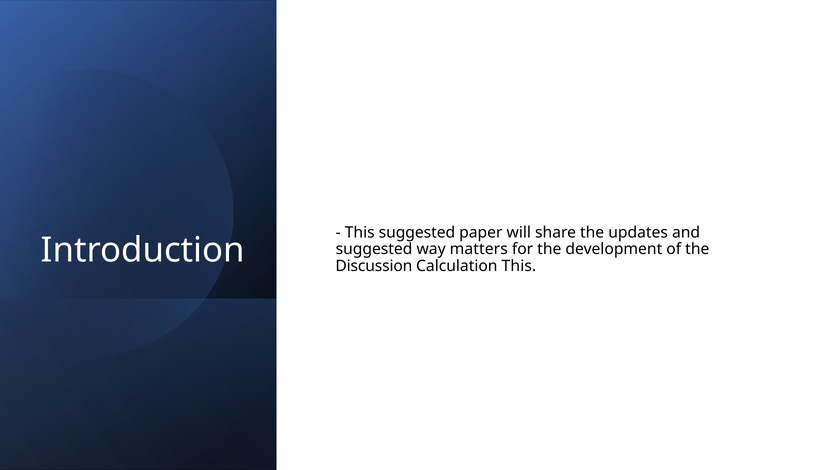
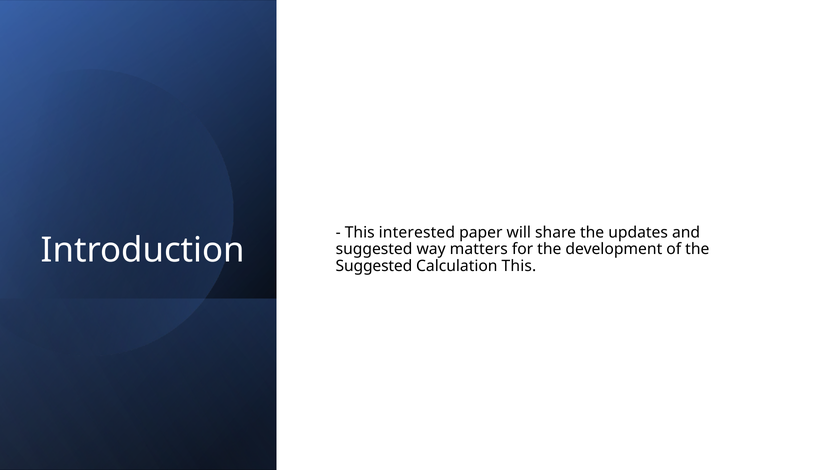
This suggested: suggested -> interested (417, 232)
Discussion: Discussion -> Suggested (374, 266)
